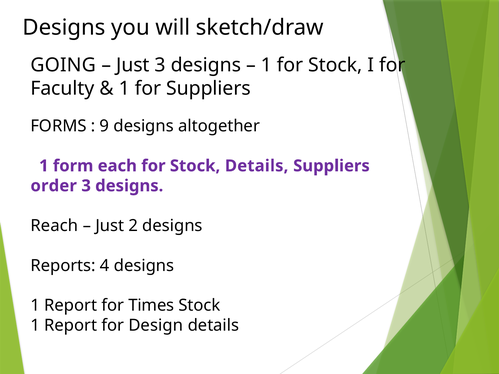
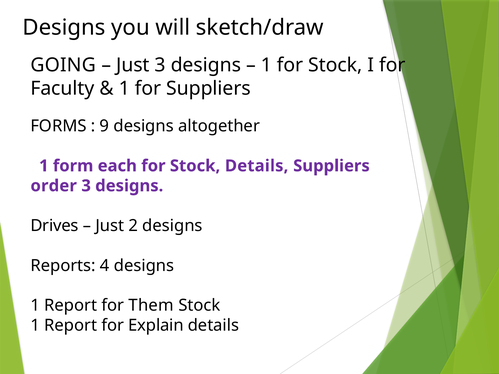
Reach: Reach -> Drives (54, 226)
Times: Times -> Them (151, 306)
Design: Design -> Explain (156, 326)
